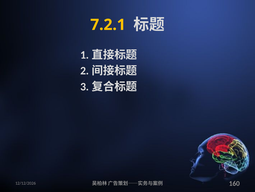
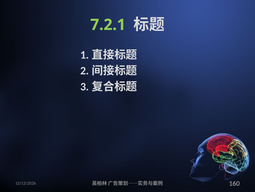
7.2.1 colour: yellow -> light green (108, 25)
